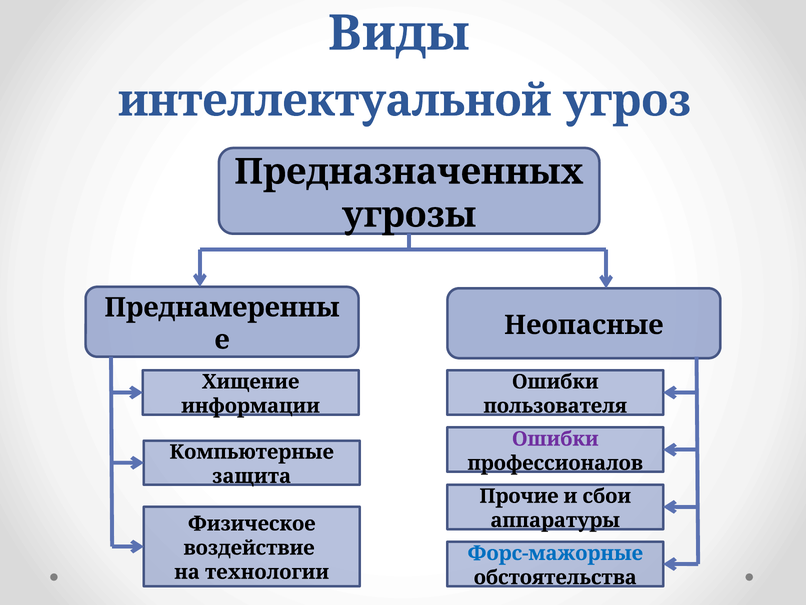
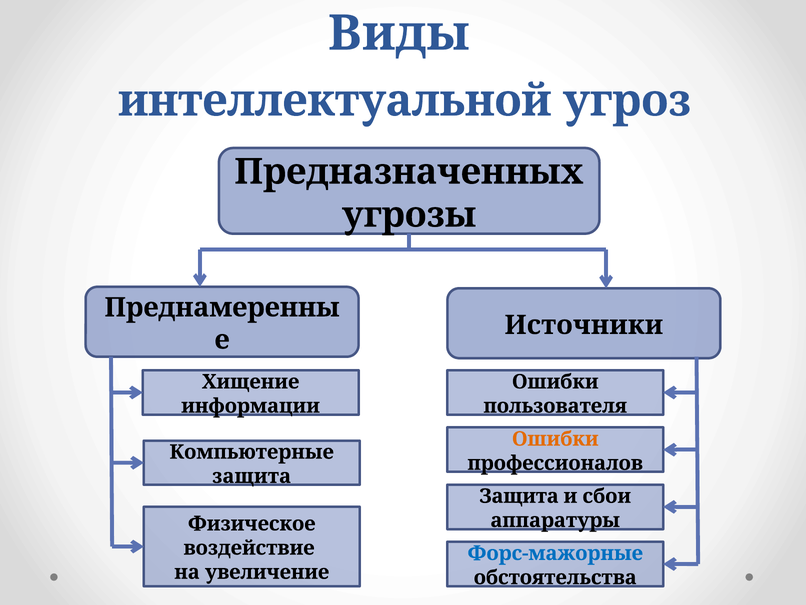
Неопасные: Неопасные -> Источники (584, 325)
Ошибки colour: purple -> orange (555, 439)
Прочие: Прочие -> Защита (519, 496)
технологии: технологии -> увеличение (267, 572)
